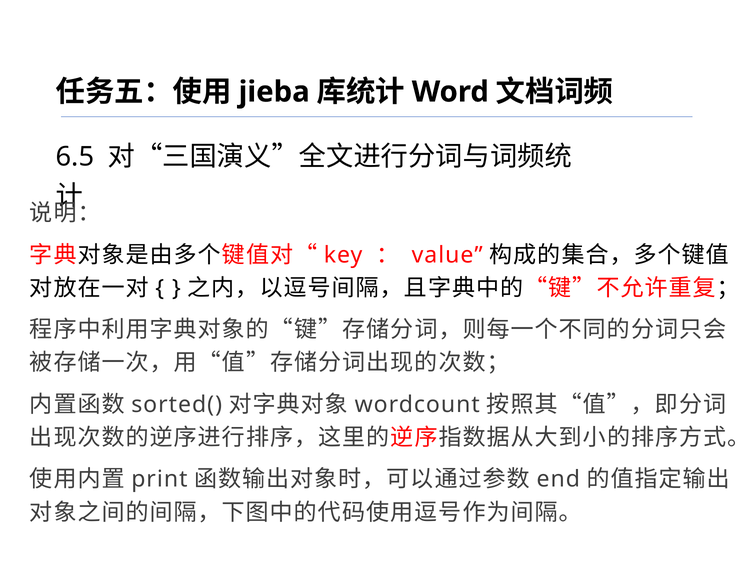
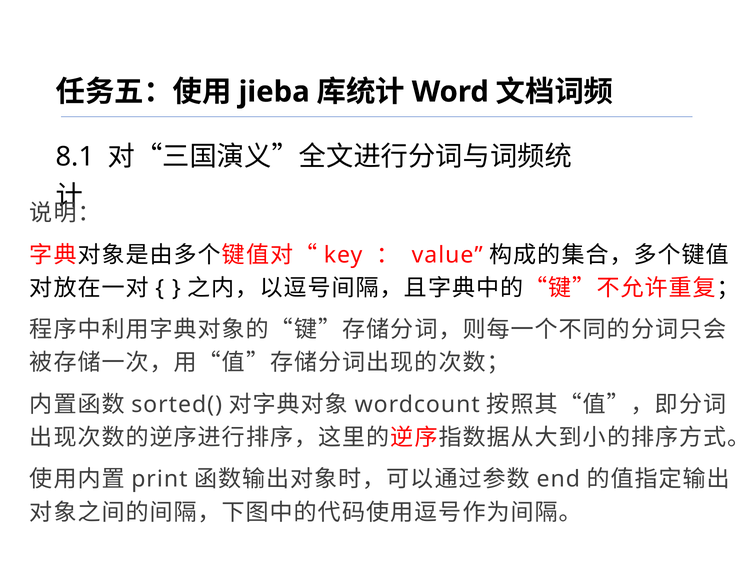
6.5: 6.5 -> 8.1 (75, 157)
